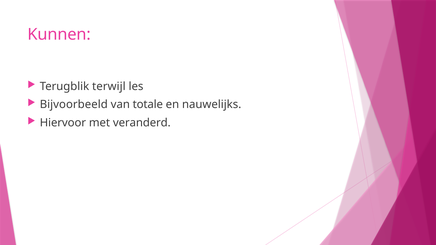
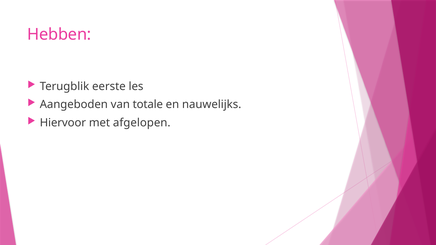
Kunnen: Kunnen -> Hebben (59, 34)
terwijl: terwijl -> eerste (109, 86)
Bijvoorbeeld: Bijvoorbeeld -> Aangeboden (74, 105)
veranderd: veranderd -> afgelopen (142, 123)
